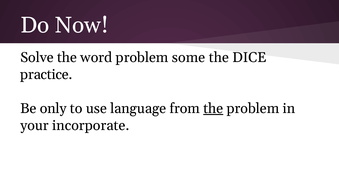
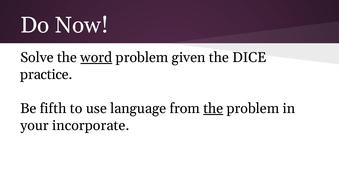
word underline: none -> present (96, 57)
some: some -> given (189, 57)
only: only -> fifth (53, 108)
